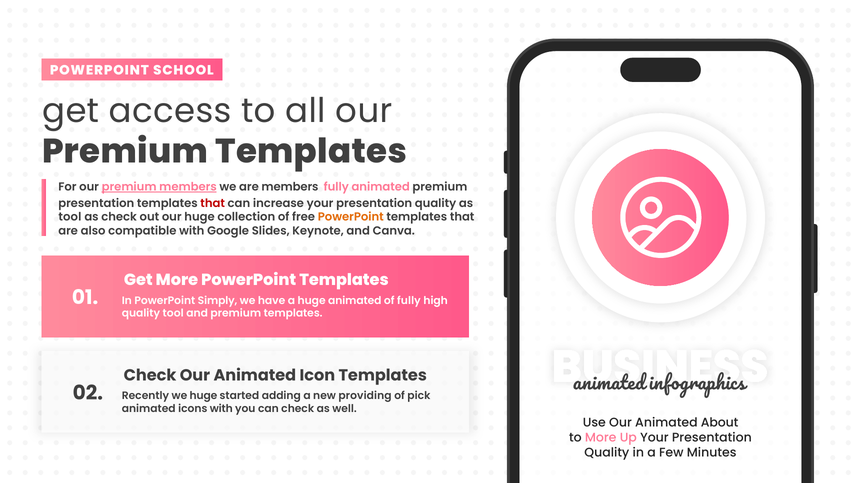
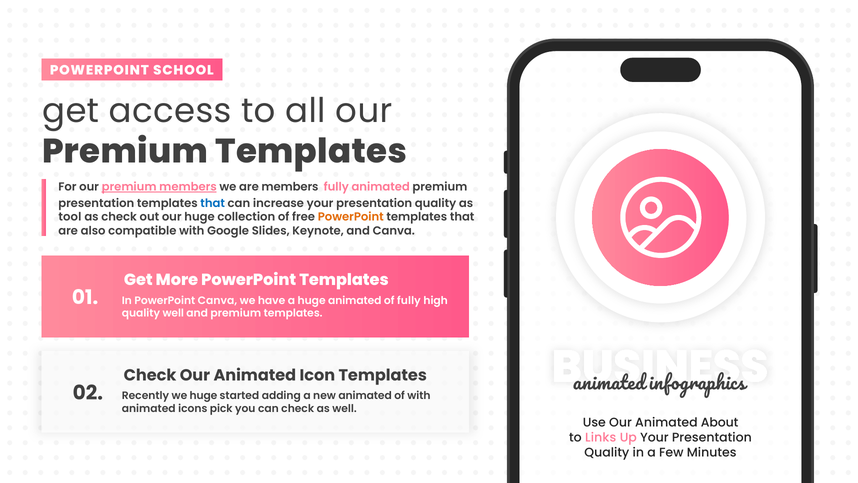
that colour: red -> blue (213, 203)
PowerPoint Simply: Simply -> Canva (217, 300)
quality tool: tool -> well (173, 313)
new providing: providing -> animated (365, 396)
of pick: pick -> with (419, 396)
icons with: with -> pick (221, 408)
to More: More -> Links (601, 437)
